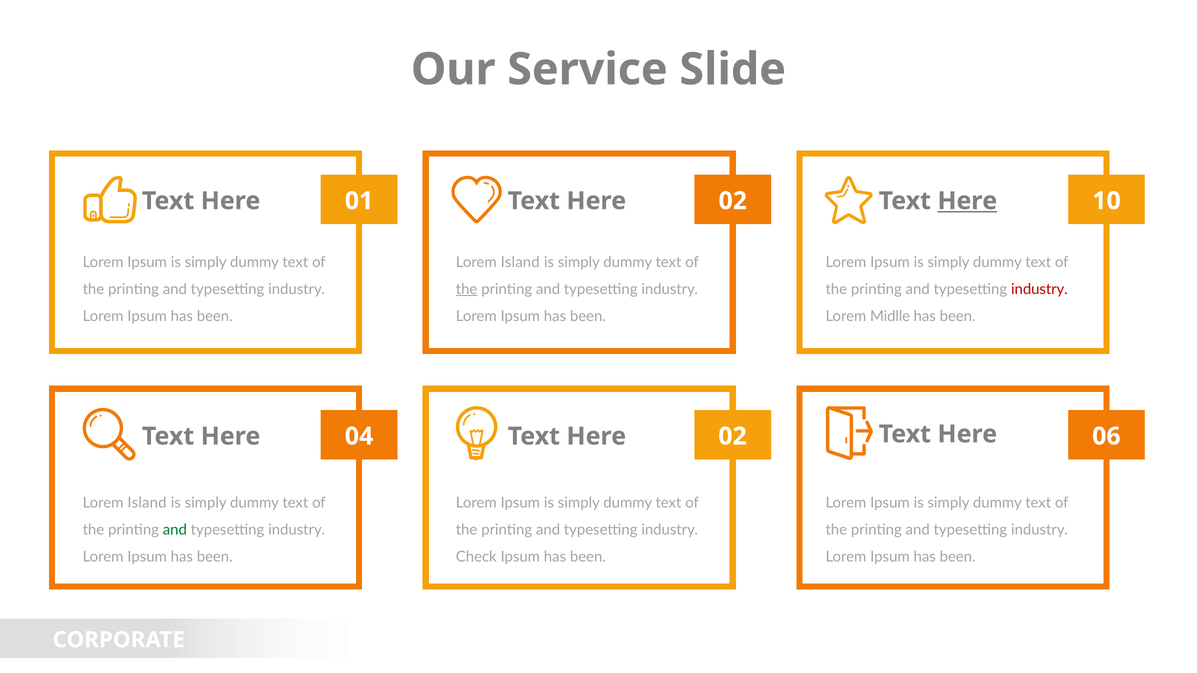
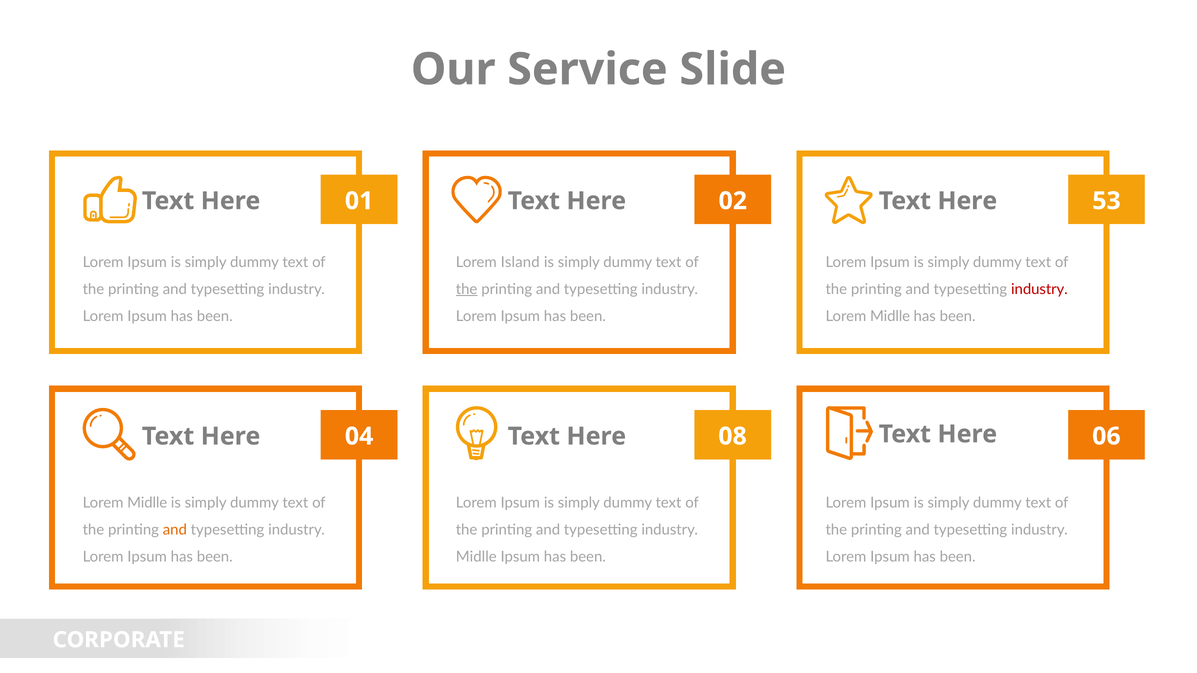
Here underline: present -> none (967, 201)
10: 10 -> 53 (1107, 201)
04 02: 02 -> 08 (733, 437)
Island: Island -> Midlle (147, 503)
and colour: green -> orange (175, 530)
Check: Check -> Midlle (476, 557)
